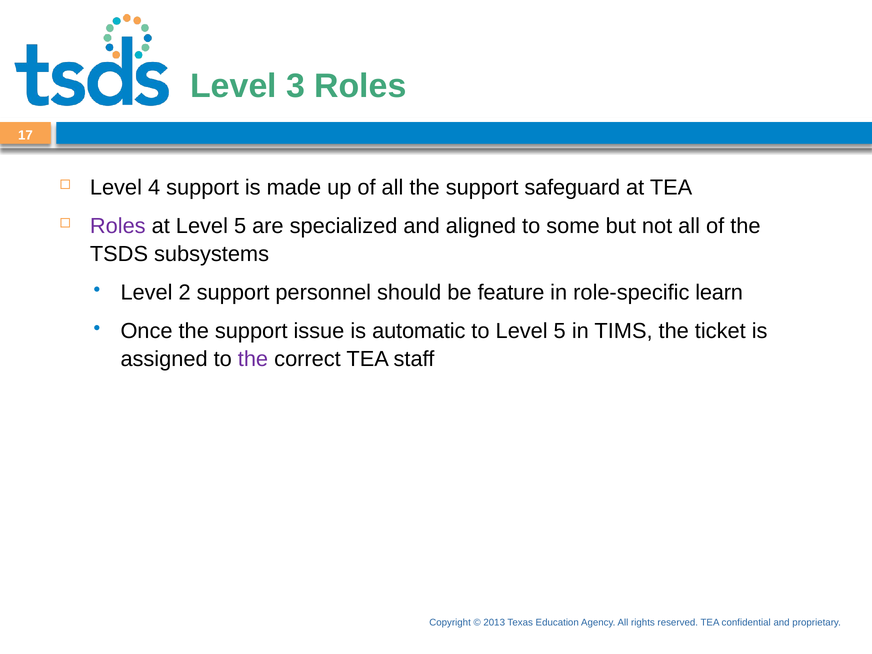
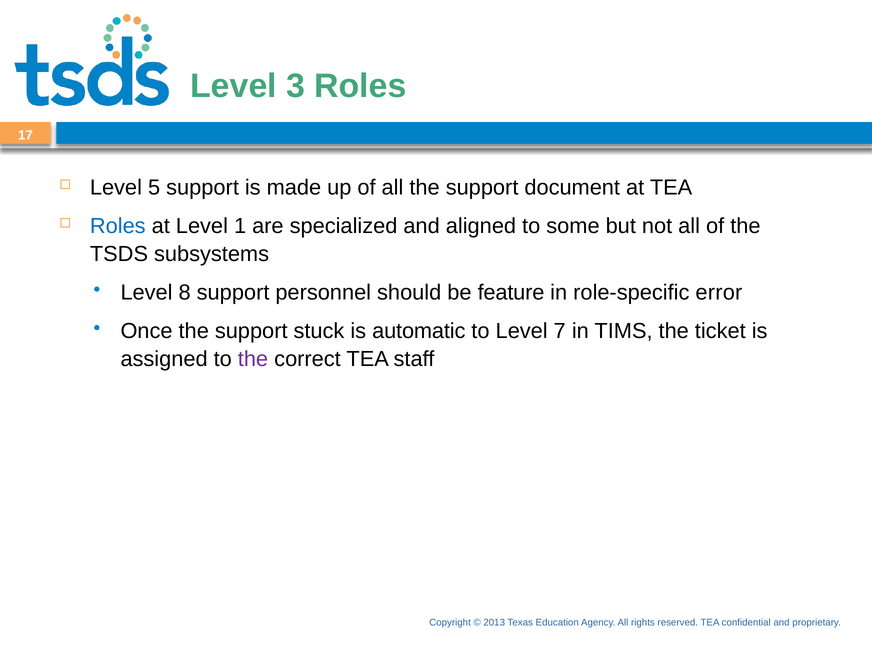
4: 4 -> 5 (154, 188)
safeguard: safeguard -> document (572, 188)
Roles colour: purple -> blue (118, 226)
at Level 5: 5 -> 1 (240, 226)
2: 2 -> 8 (185, 293)
learn: learn -> error (719, 293)
issue: issue -> stuck (319, 331)
to Level 5: 5 -> 7 (560, 331)
